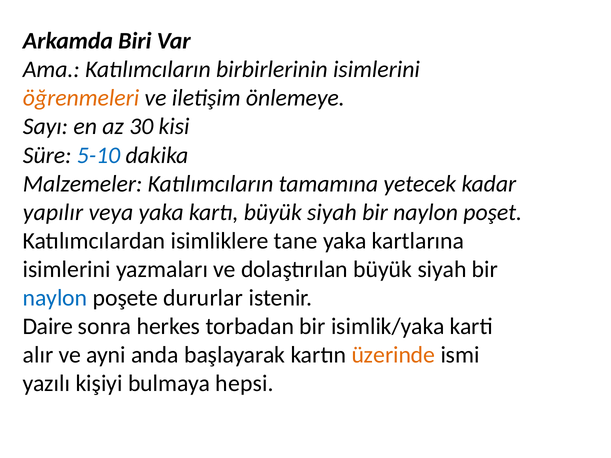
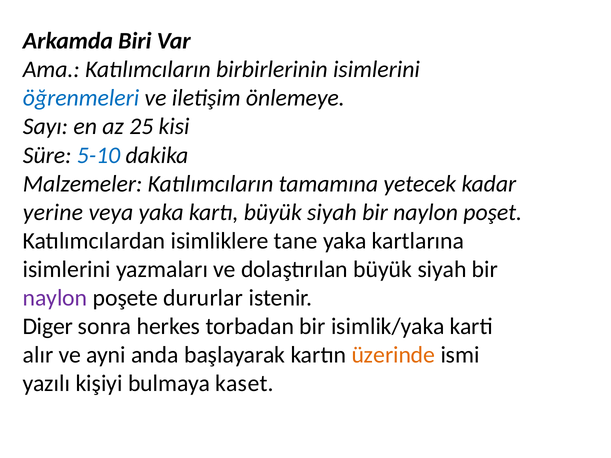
öğrenmeleri colour: orange -> blue (81, 98)
30: 30 -> 25 (141, 127)
yapılır: yapılır -> yerine (53, 212)
naylon colour: blue -> purple (55, 298)
Daire: Daire -> Diger (48, 326)
hepsi: hepsi -> kaset (245, 383)
